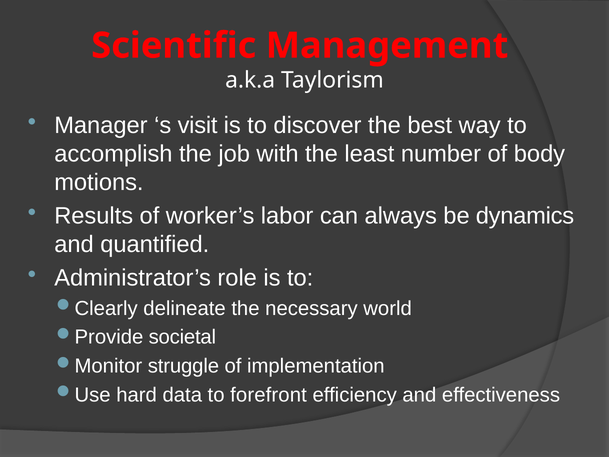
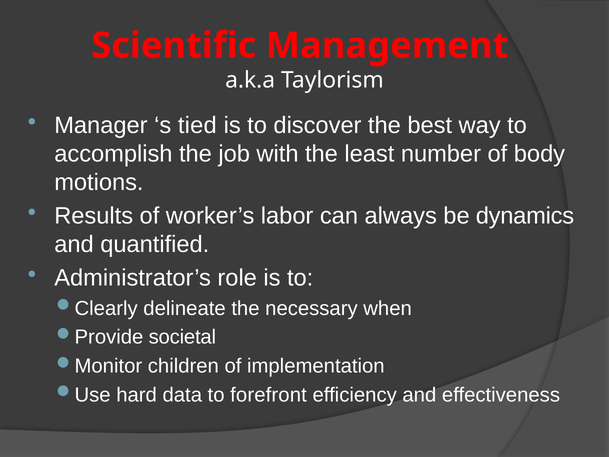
visit: visit -> tied (197, 125)
world: world -> when (388, 308)
struggle: struggle -> children (183, 366)
